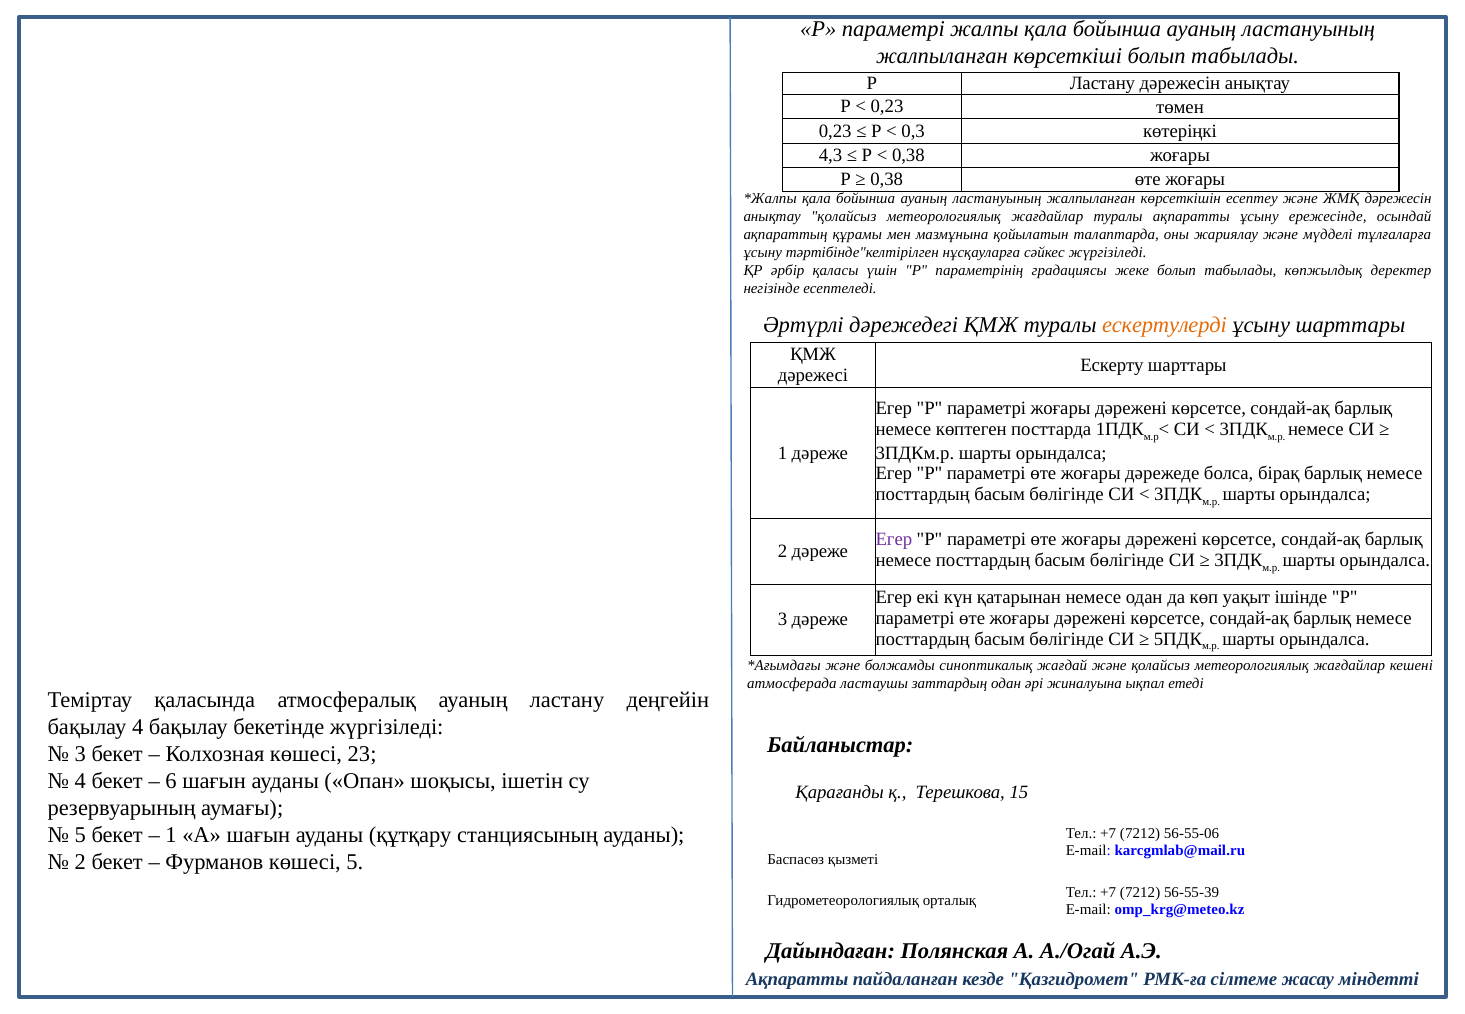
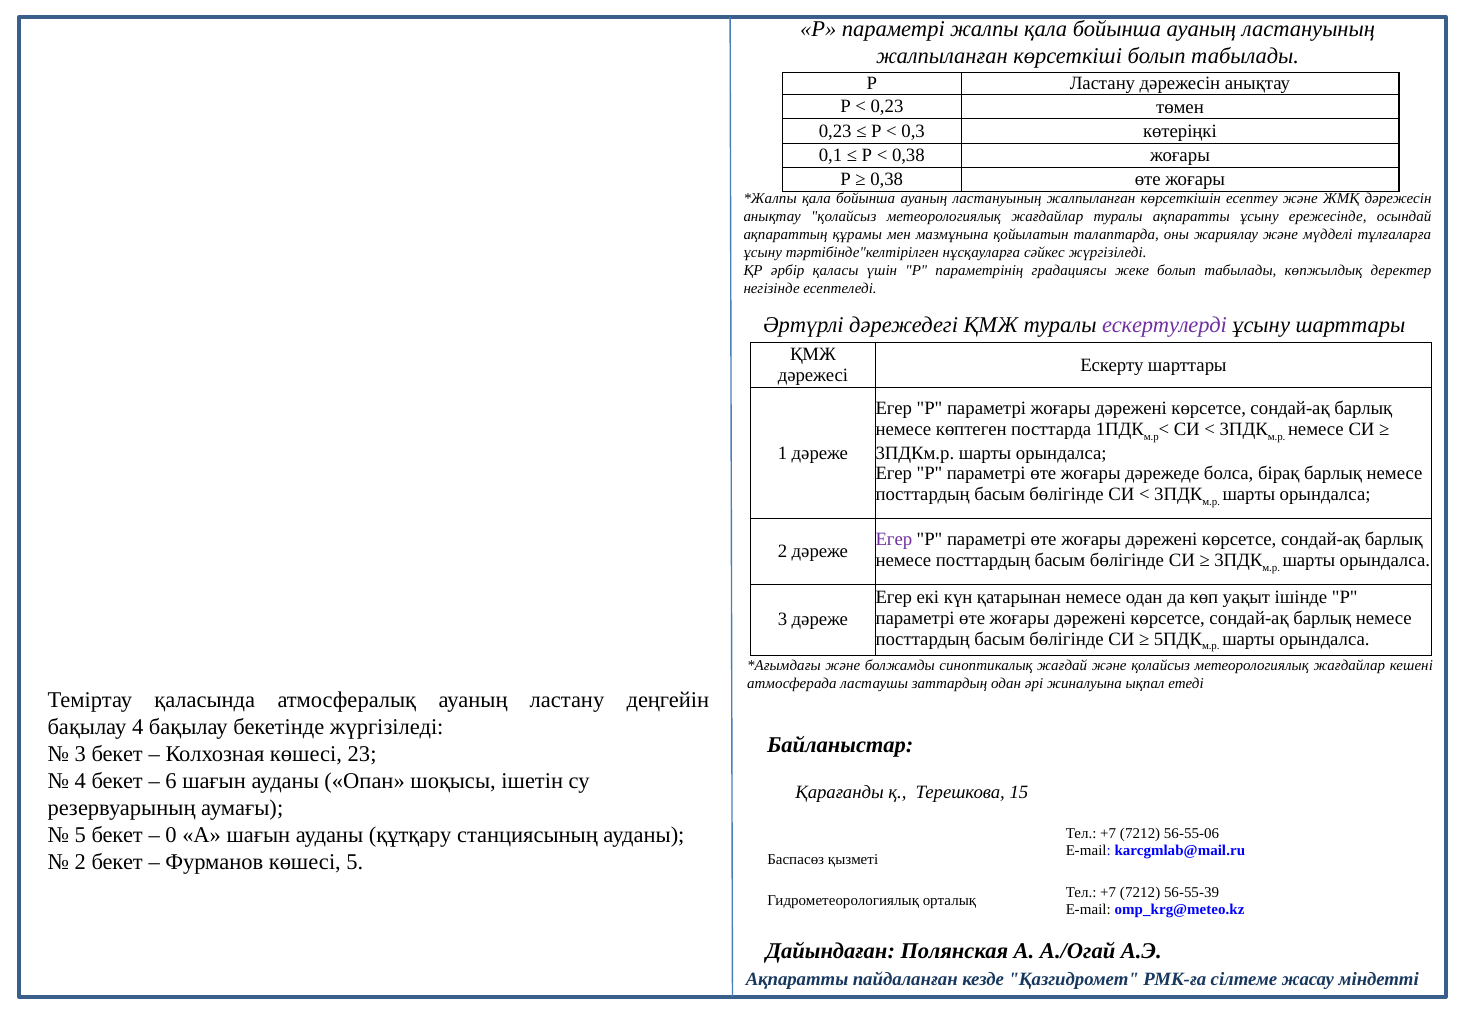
4,3: 4,3 -> 0,1 (831, 155)
ескертулерді colour: orange -> purple (1164, 326)
1: 1 -> 0 (171, 835)
